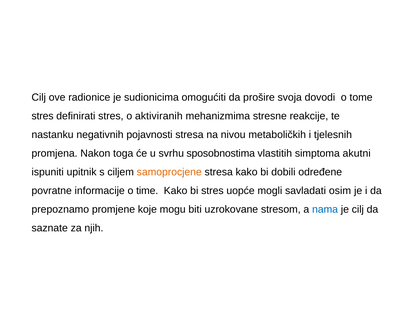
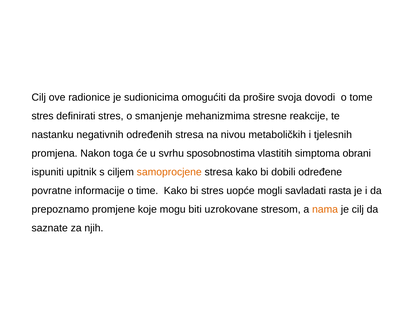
aktiviranih: aktiviranih -> smanjenje (159, 116)
pojavnosti: pojavnosti -> određenih (149, 135)
akutni: akutni -> obrani (357, 153)
osim: osim -> rasta (340, 191)
nama colour: blue -> orange (325, 209)
